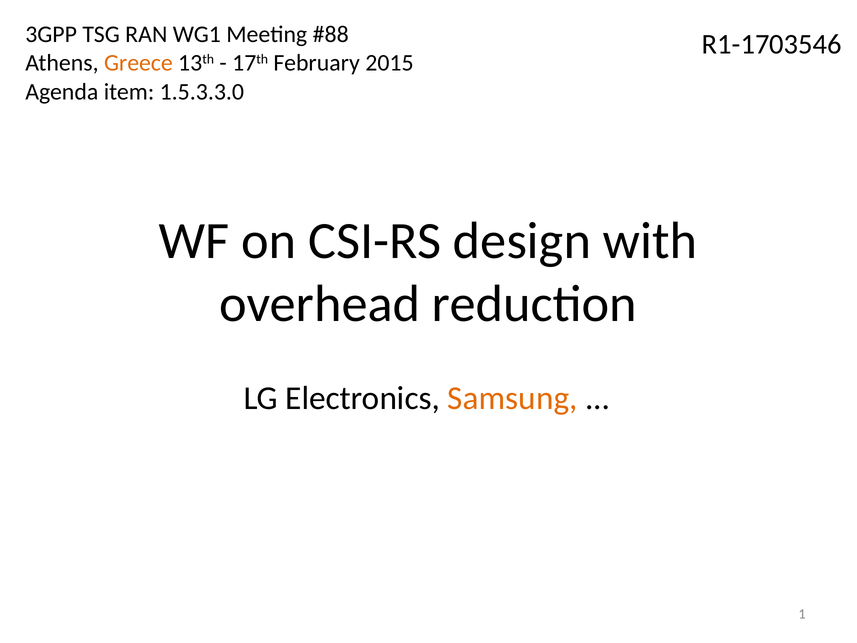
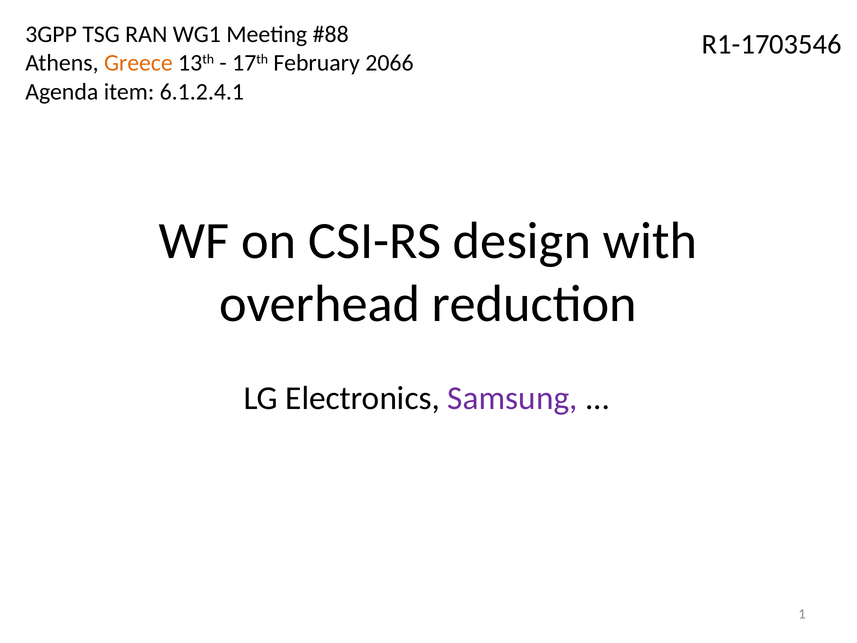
2015: 2015 -> 2066 (389, 63)
1.5.3.3.0: 1.5.3.3.0 -> 6.1.2.4.1 (202, 92)
Samsung colour: orange -> purple (513, 398)
